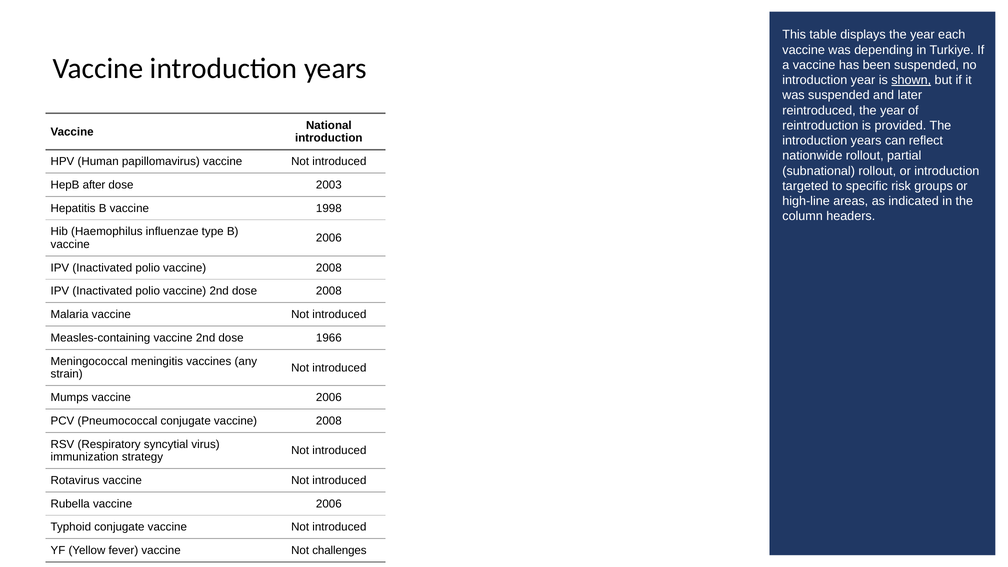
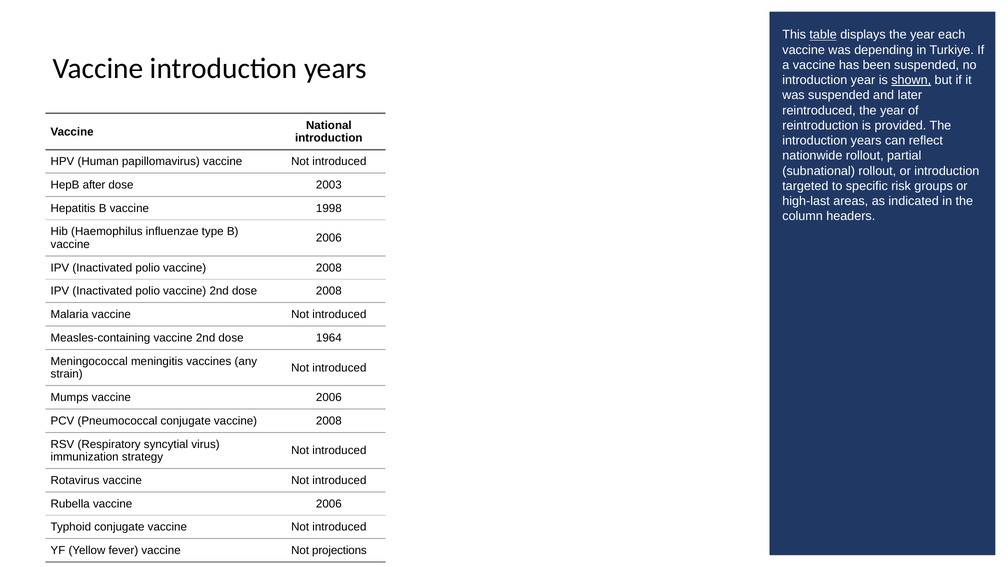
table underline: none -> present (823, 35)
high-line: high-line -> high-last (806, 201)
1966: 1966 -> 1964 (329, 338)
challenges: challenges -> projections (339, 551)
